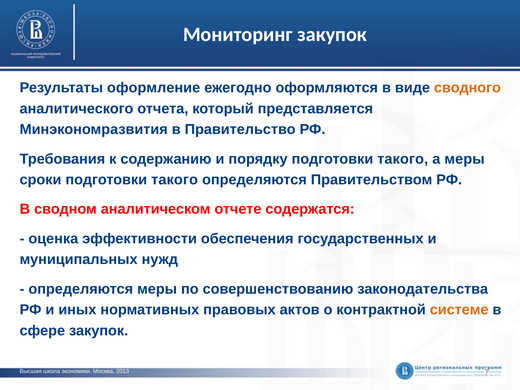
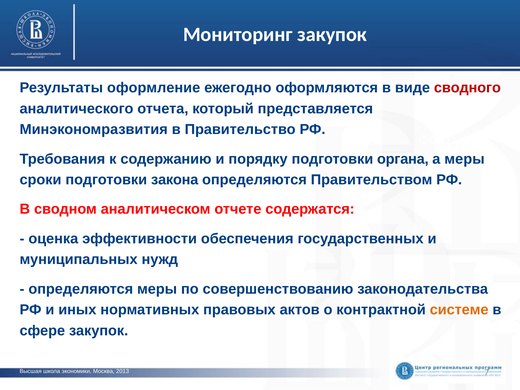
сводного colour: orange -> red (467, 88)
порядку подготовки такого: такого -> органа (403, 159)
сроки подготовки такого: такого -> закона (175, 180)
